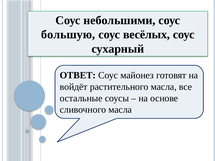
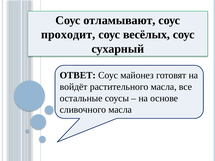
небольшими: небольшими -> отламывают (119, 20)
большую: большую -> проходит (68, 35)
